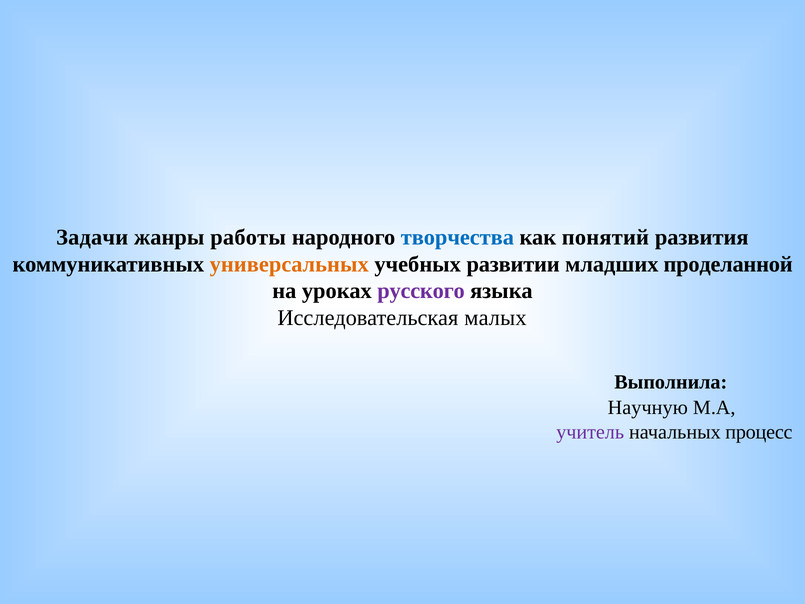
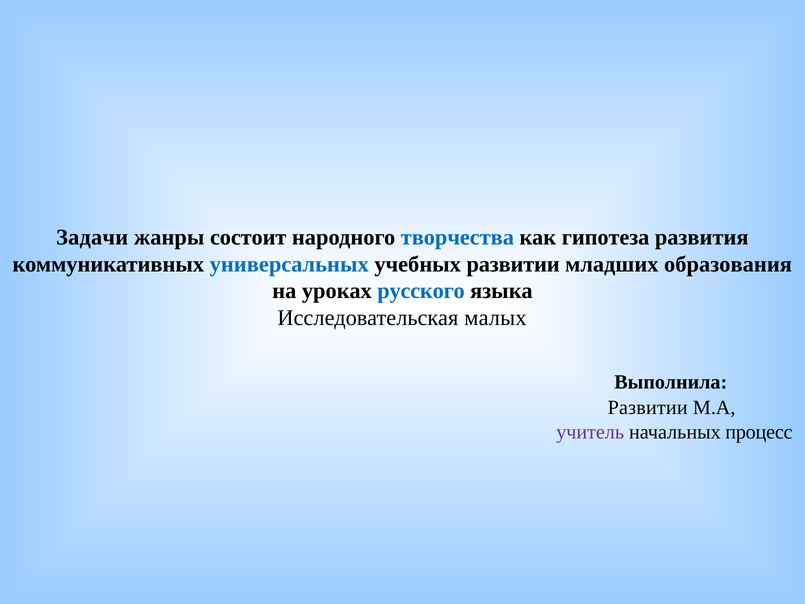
работы: работы -> состоит (248, 237)
понятий: понятий -> гипотеза (606, 237)
универсальных colour: orange -> blue (289, 264)
проделанной: проделанной -> образования (728, 264)
русского colour: purple -> blue (421, 291)
Научную: Научную -> Развитии (648, 408)
